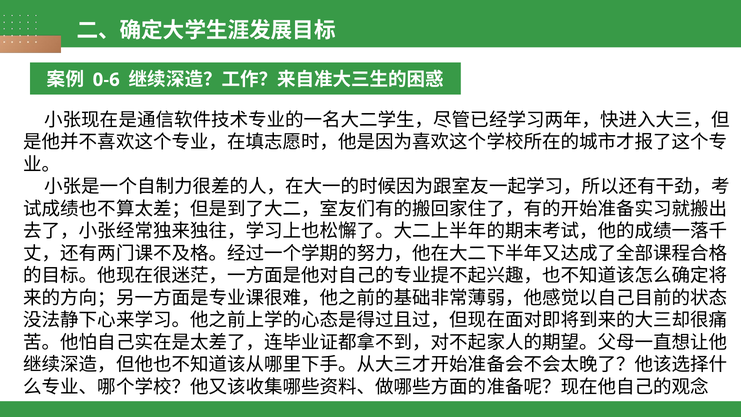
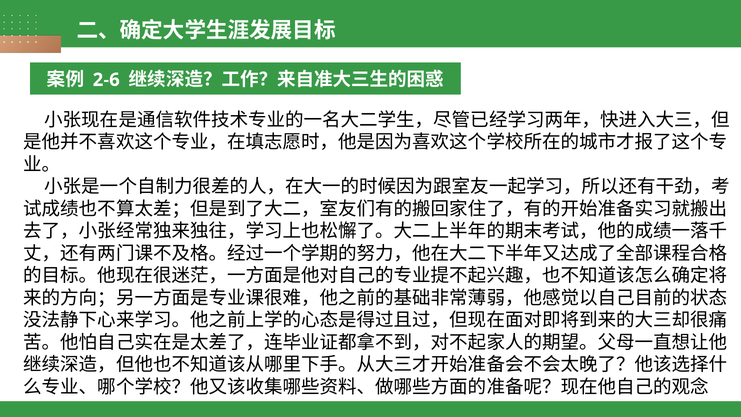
0-6: 0-6 -> 2-6 (106, 80)
